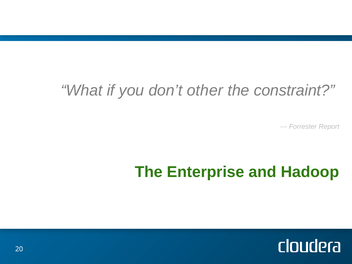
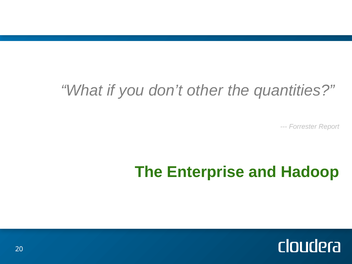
constraint: constraint -> quantities (294, 90)
